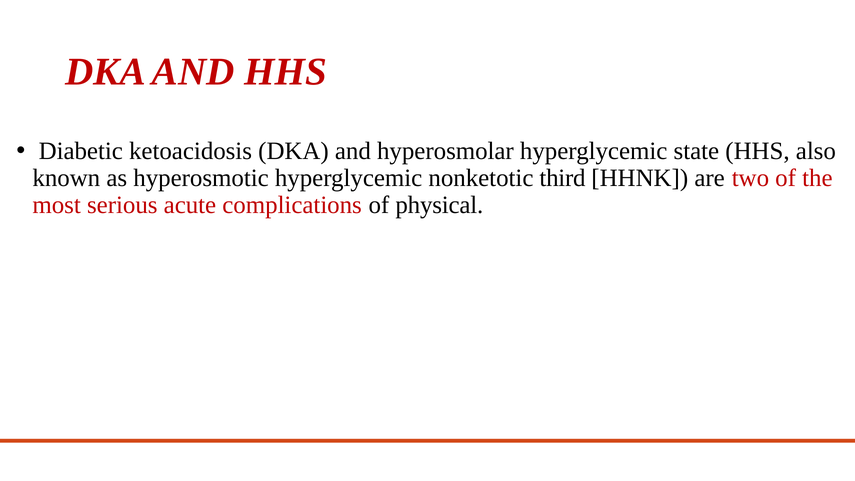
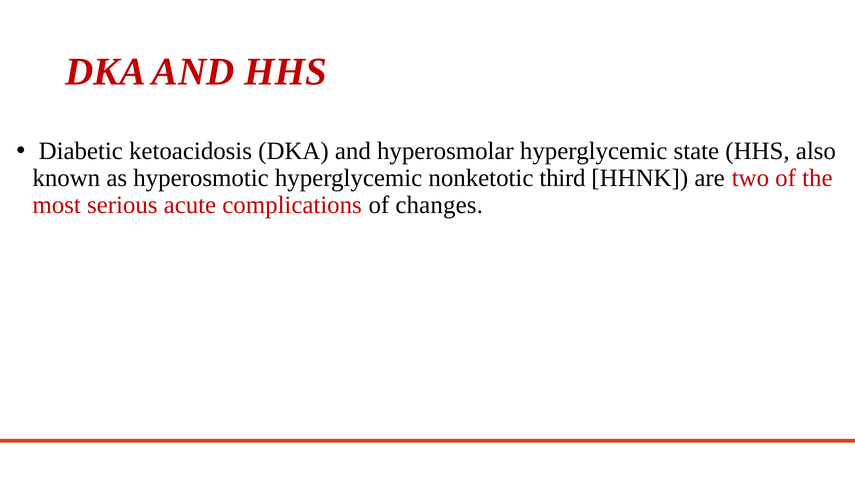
physical: physical -> changes (439, 205)
